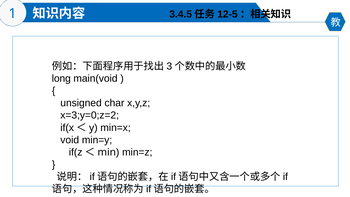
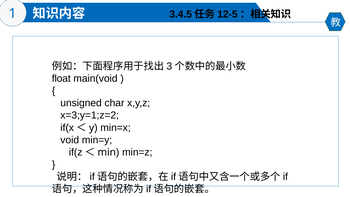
long: long -> float (61, 79)
x=3;y=0;z=2: x=3;y=0;z=2 -> x=3;y=1;z=2 (90, 115)
